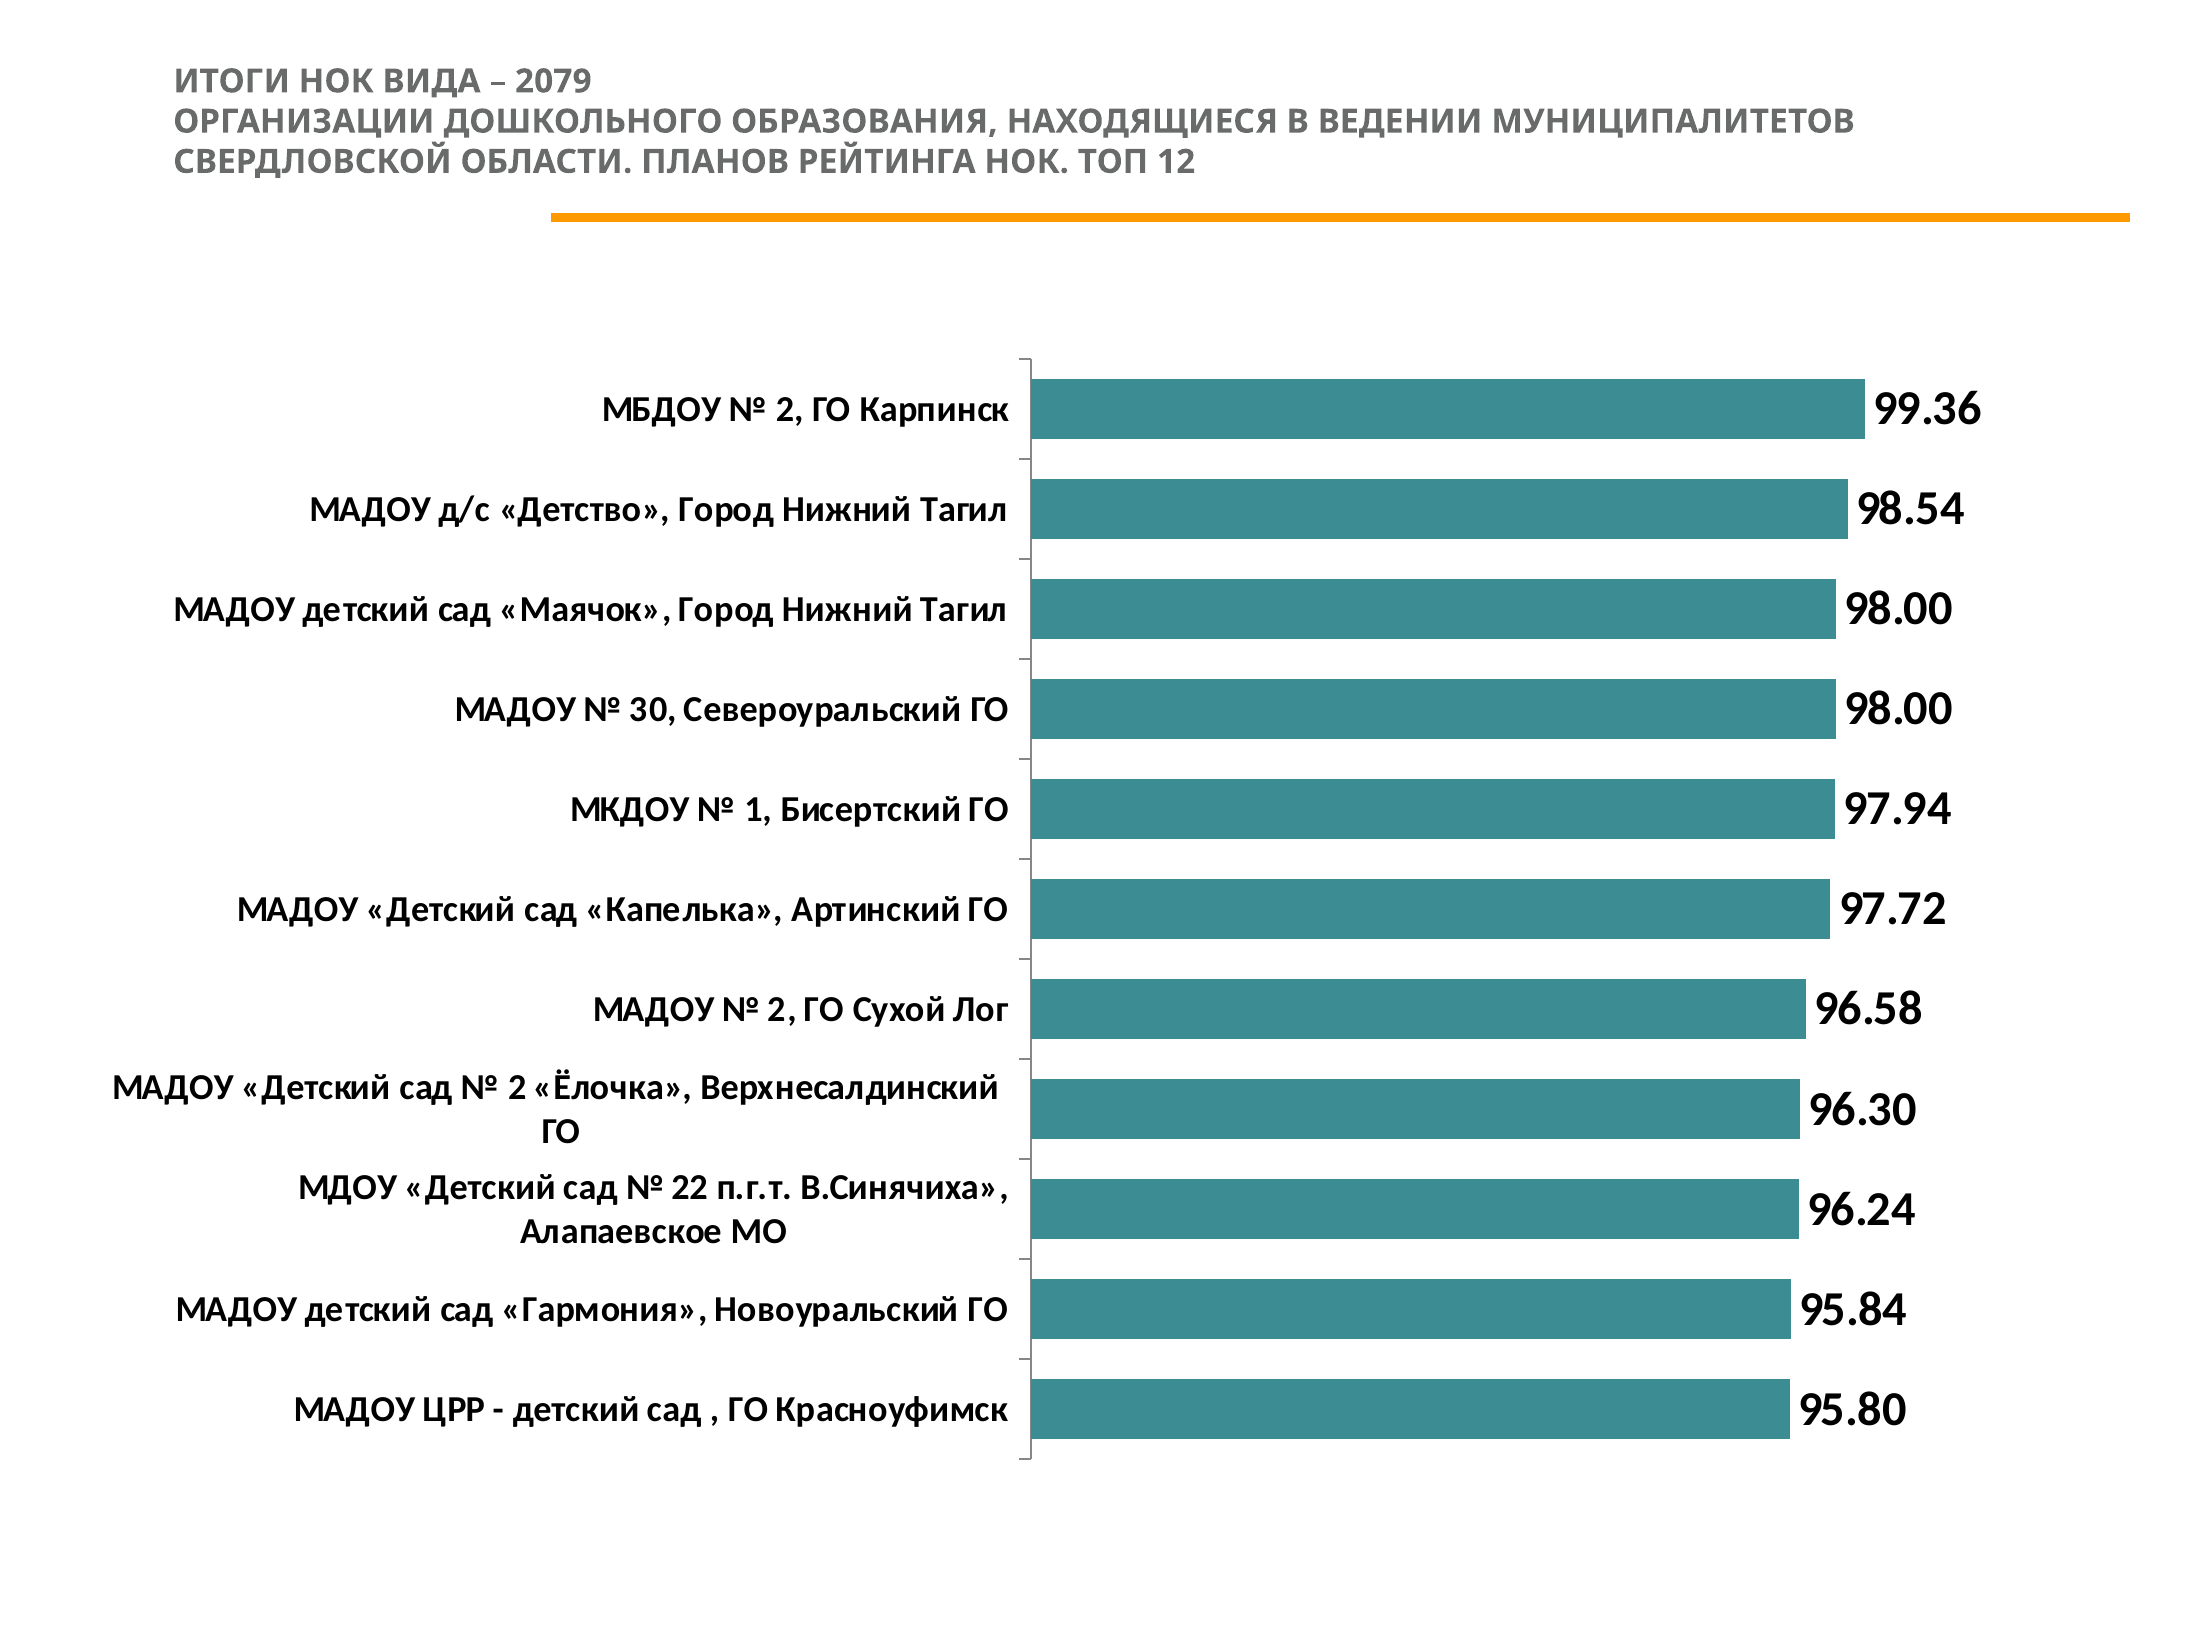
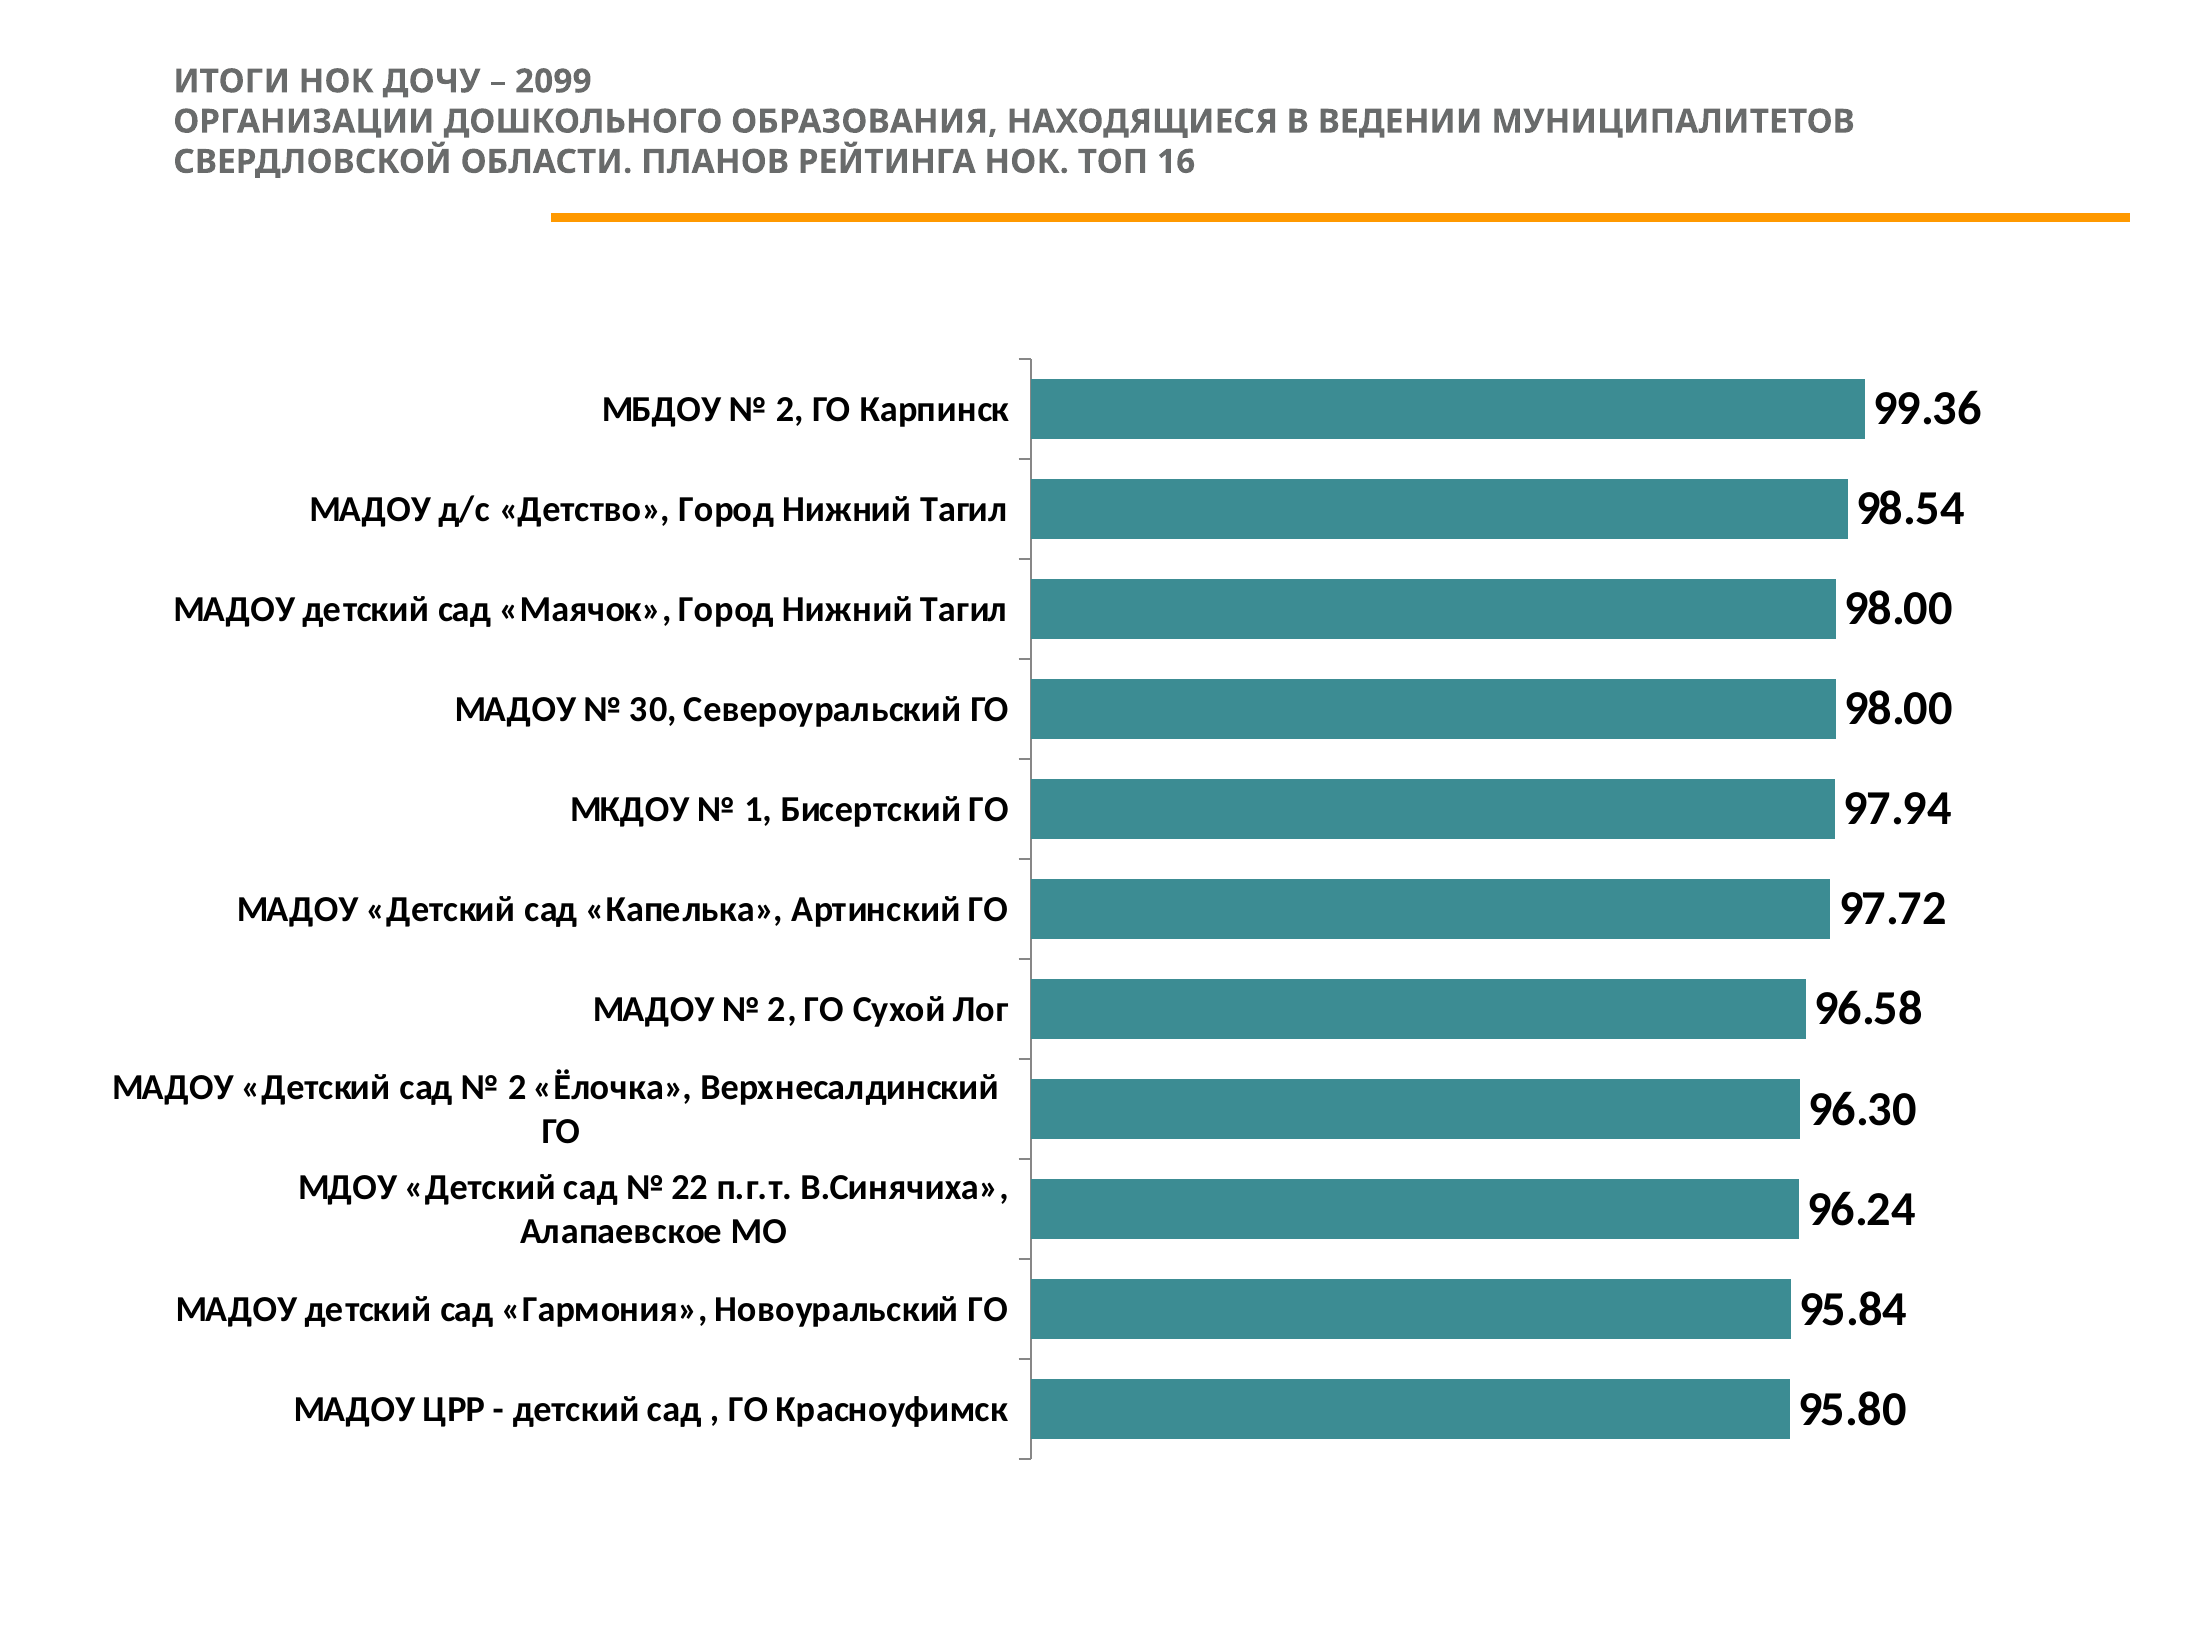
ВИДА: ВИДА -> ДОЧУ (432, 81)
2079: 2079 -> 2099 (553, 81)
12: 12 -> 16 (1176, 162)
